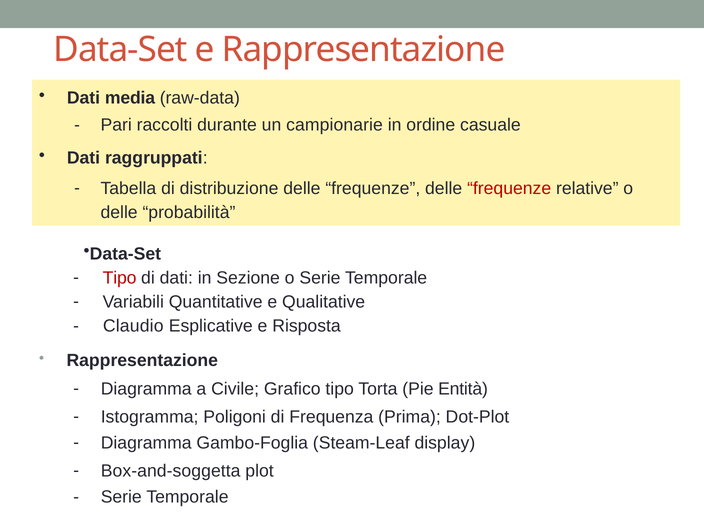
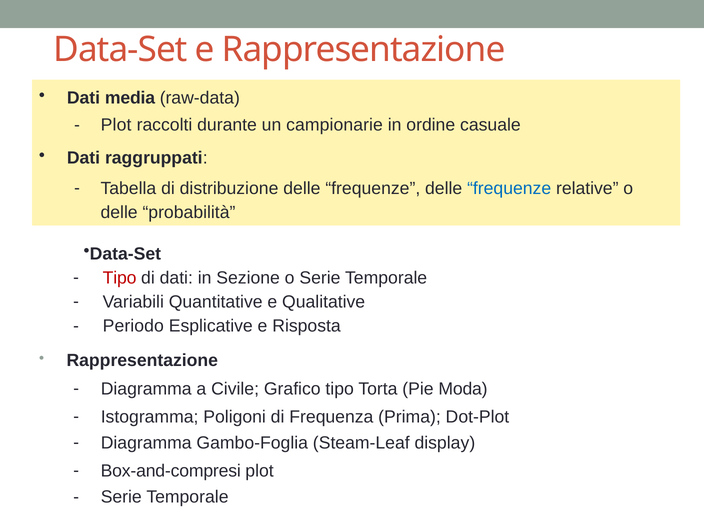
Pari: Pari -> Plot (116, 125)
frequenze colour: red -> blue (509, 188)
Claudio: Claudio -> Periodo (133, 326)
Entità: Entità -> Moda (463, 389)
Box-and-soggetta: Box-and-soggetta -> Box-and-compresi (171, 471)
